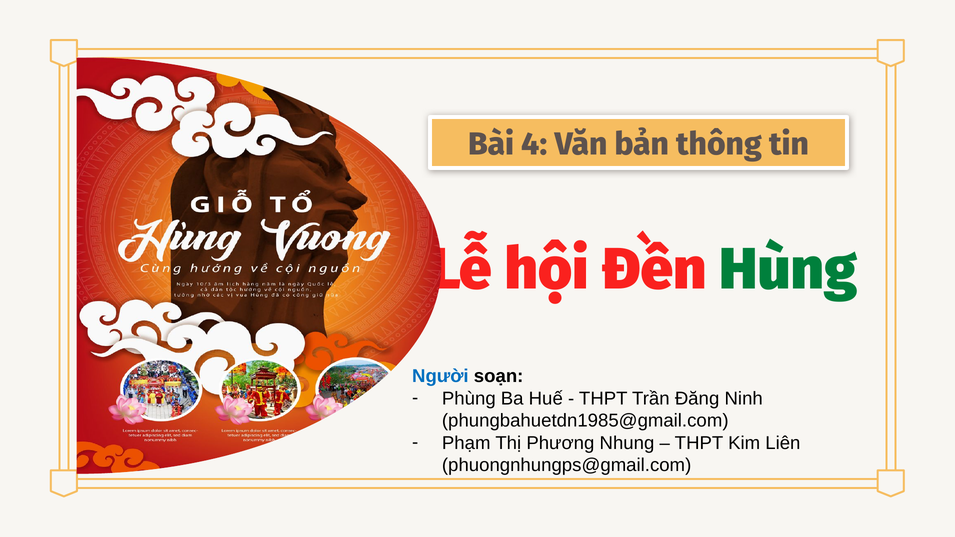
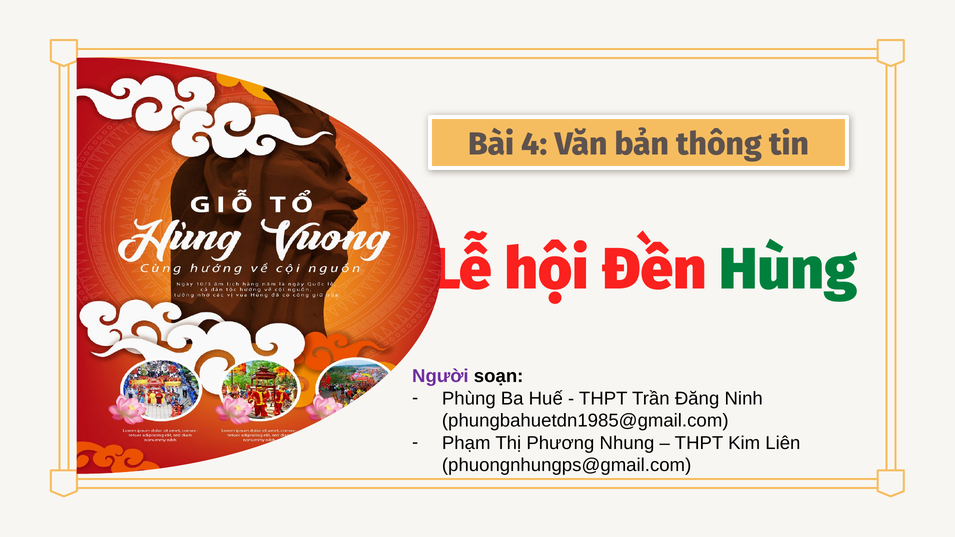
Người colour: blue -> purple (440, 376)
